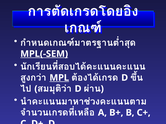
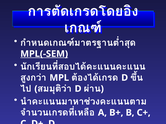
MPL underline: present -> none (59, 78)
